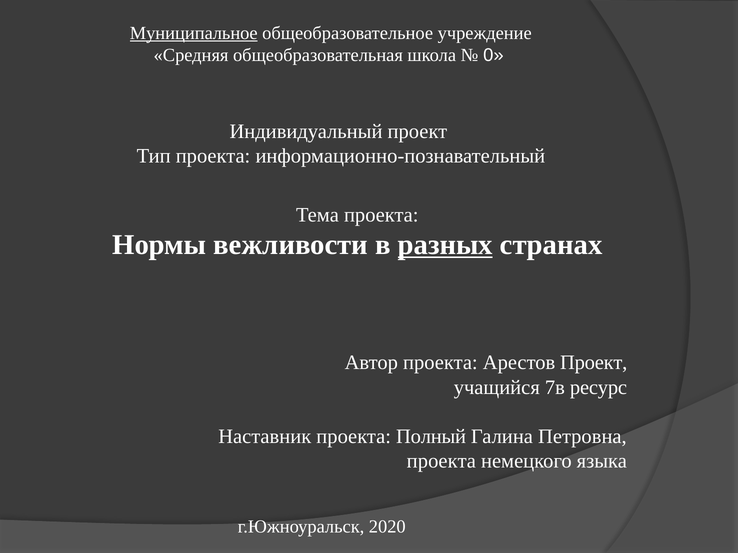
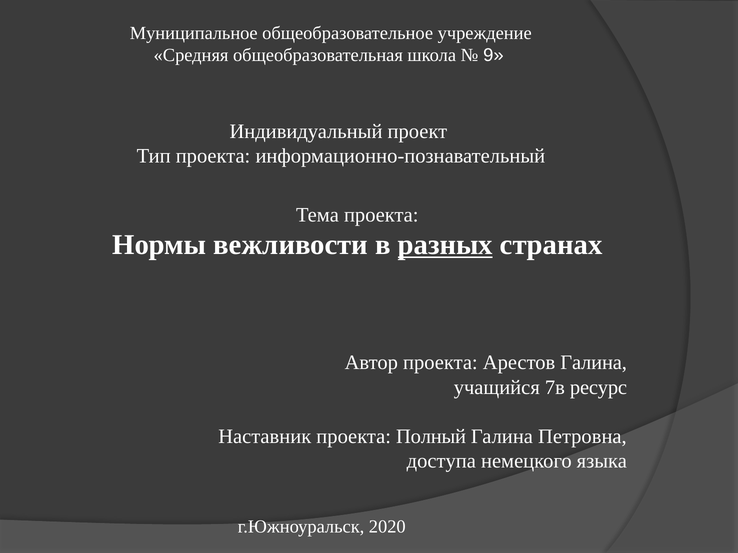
Муниципальное underline: present -> none (194, 33)
0: 0 -> 9 (493, 55)
Арестов Проект: Проект -> Галина (594, 363)
проекта: проекта -> доступа (441, 461)
